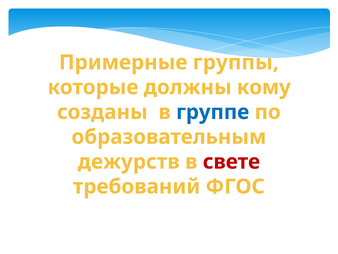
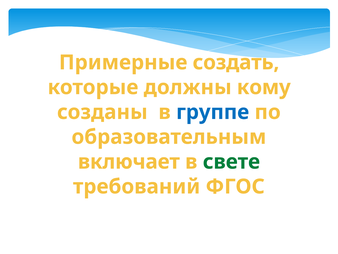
группы: группы -> создать (236, 62)
дежурств: дежурств -> включает (129, 161)
свете colour: red -> green (231, 161)
